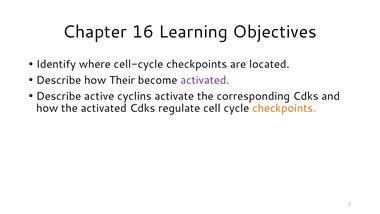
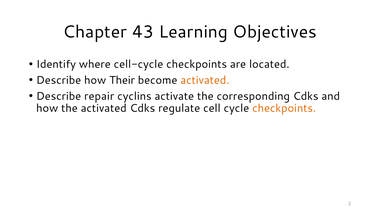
16: 16 -> 43 (143, 32)
activated colour: purple -> orange (205, 80)
active: active -> repair (99, 96)
